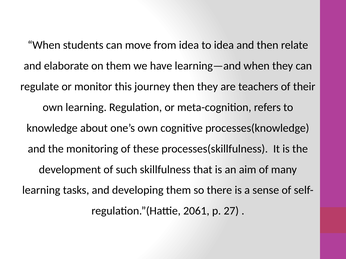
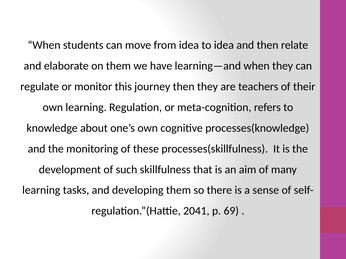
2061: 2061 -> 2041 (196, 211)
27: 27 -> 69 (231, 211)
